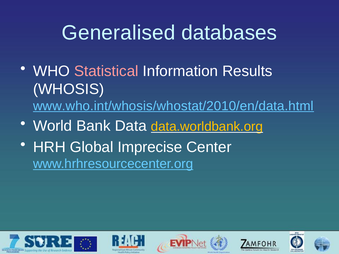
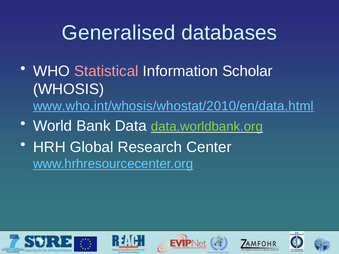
Results: Results -> Scholar (247, 71)
data.worldbank.org colour: yellow -> light green (207, 127)
Imprecise: Imprecise -> Research (150, 147)
